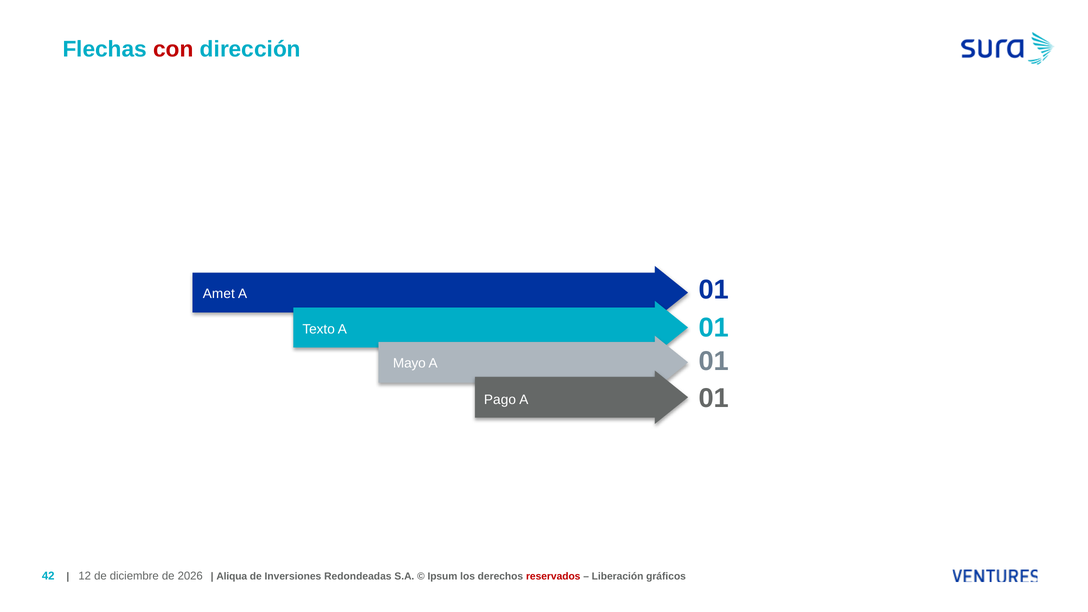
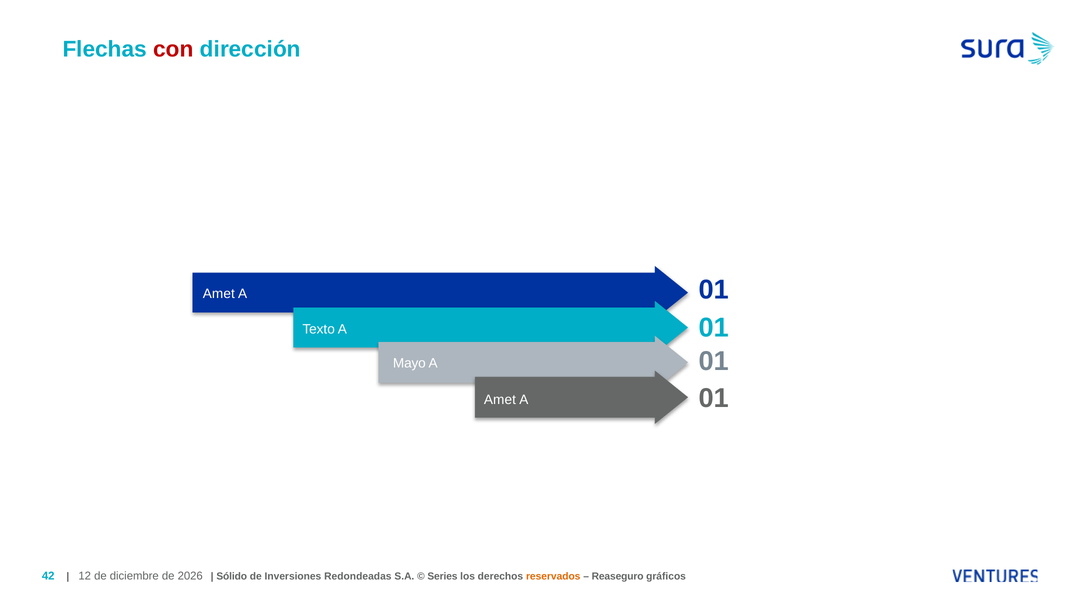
Pago: Pago -> Amet (500, 400)
Aliqua: Aliqua -> Sólido (232, 577)
Ipsum: Ipsum -> Series (442, 577)
reservados colour: red -> orange (553, 577)
Liberación: Liberación -> Reaseguro (618, 577)
